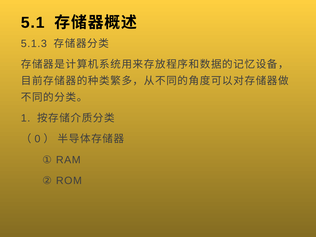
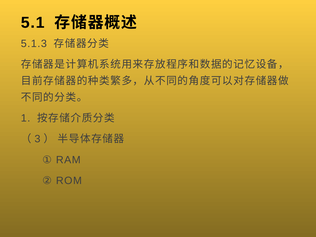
0: 0 -> 3 (37, 139)
